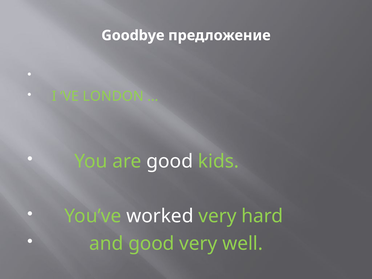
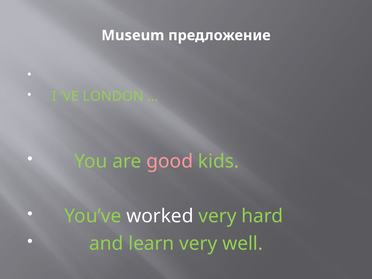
Goodbye: Goodbye -> Museum (133, 35)
good colour: white -> pink (170, 161)
and good: good -> learn (151, 244)
